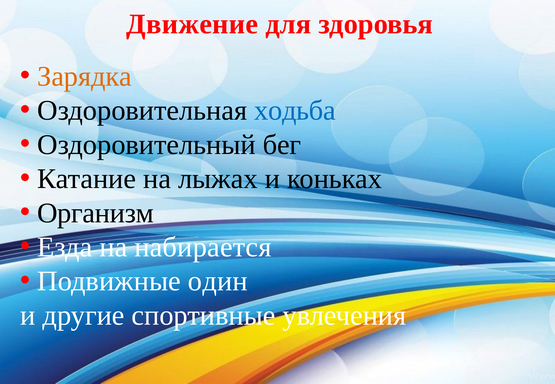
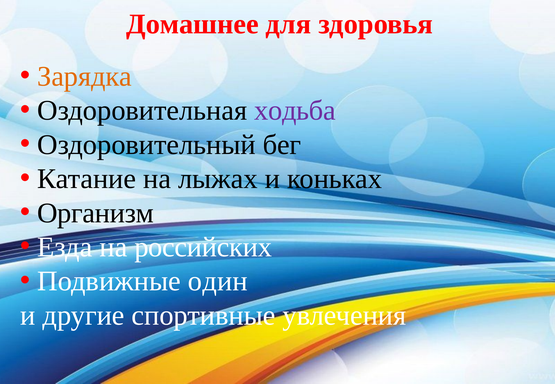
Движение: Движение -> Домашнее (192, 24)
ходьба colour: blue -> purple (295, 111)
набирается: набирается -> российских (203, 247)
